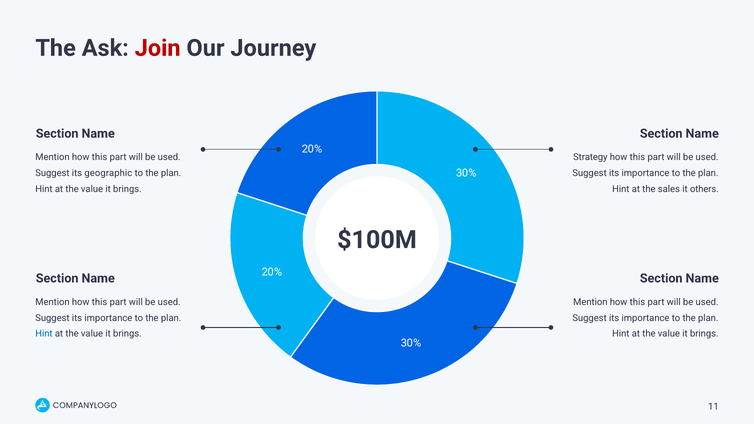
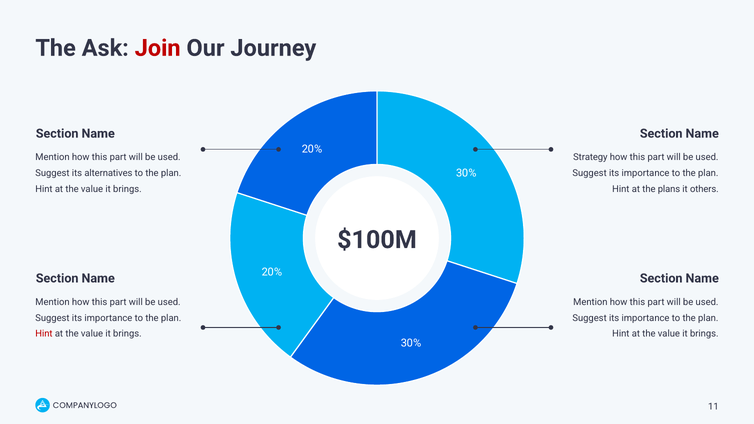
geographic: geographic -> alternatives (108, 173)
sales: sales -> plans (669, 189)
Hint colour: blue -> red (44, 334)
